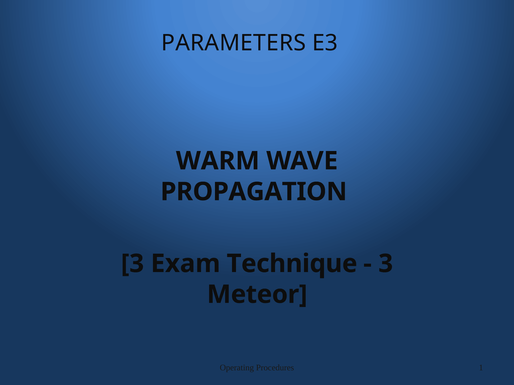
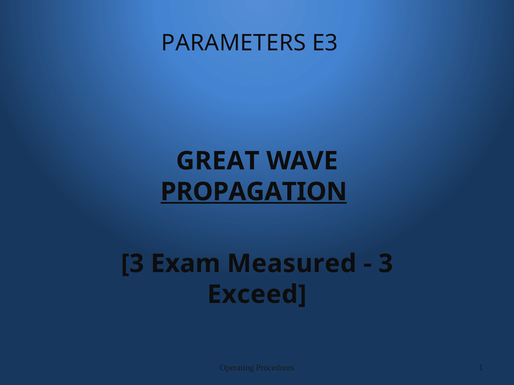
WARM: WARM -> GREAT (218, 161)
PROPAGATION underline: none -> present (254, 192)
Technique: Technique -> Measured (292, 264)
Meteor: Meteor -> Exceed (257, 295)
